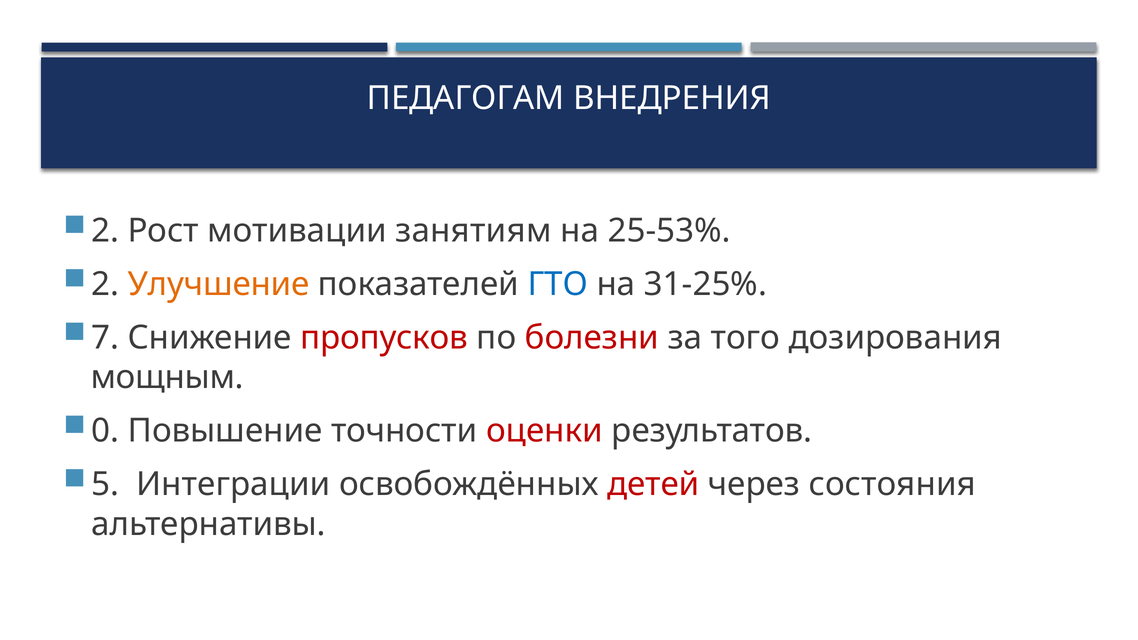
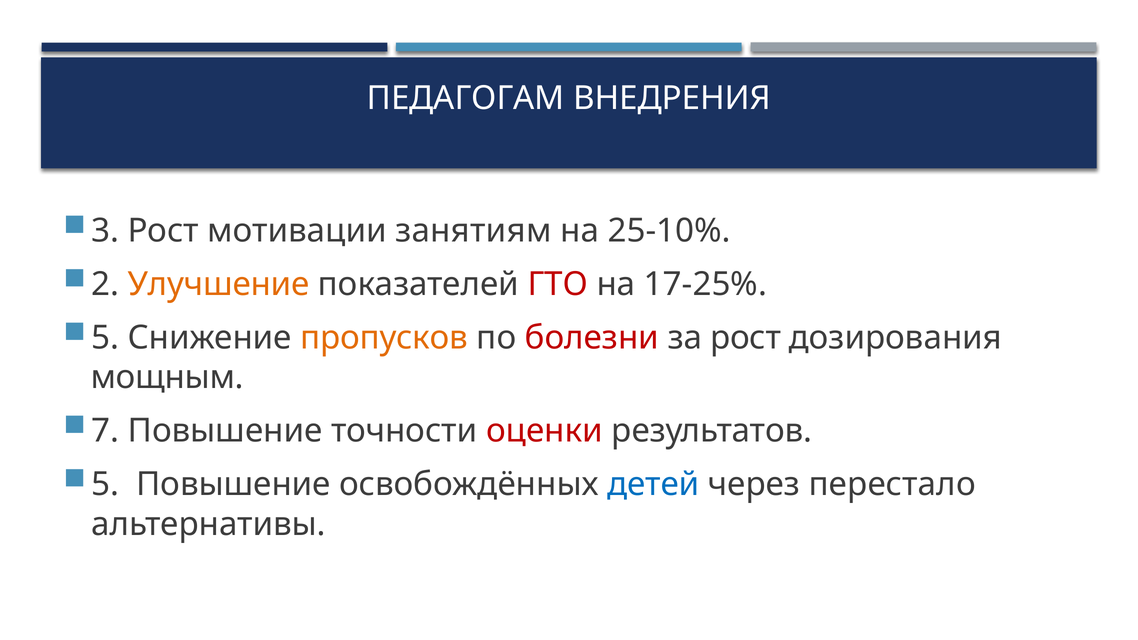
2: 2 -> 3 (105, 231)
25-53%: 25-53% -> 25-10% (669, 231)
ГТО colour: blue -> red (558, 284)
31-25%: 31-25% -> 17-25% (705, 284)
7: 7 -> 5 (105, 338)
пропусков colour: red -> orange (384, 338)
за того: того -> рост (746, 338)
0: 0 -> 7 (105, 431)
5 Интеграции: Интеграции -> Повышение (233, 485)
детей colour: red -> blue (653, 485)
состояния: состояния -> перестало (892, 485)
